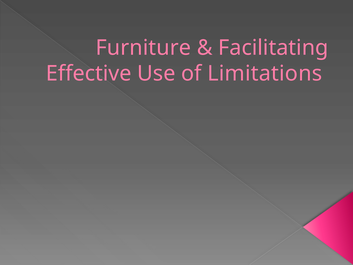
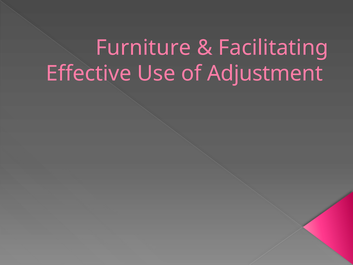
Limitations: Limitations -> Adjustment (265, 74)
